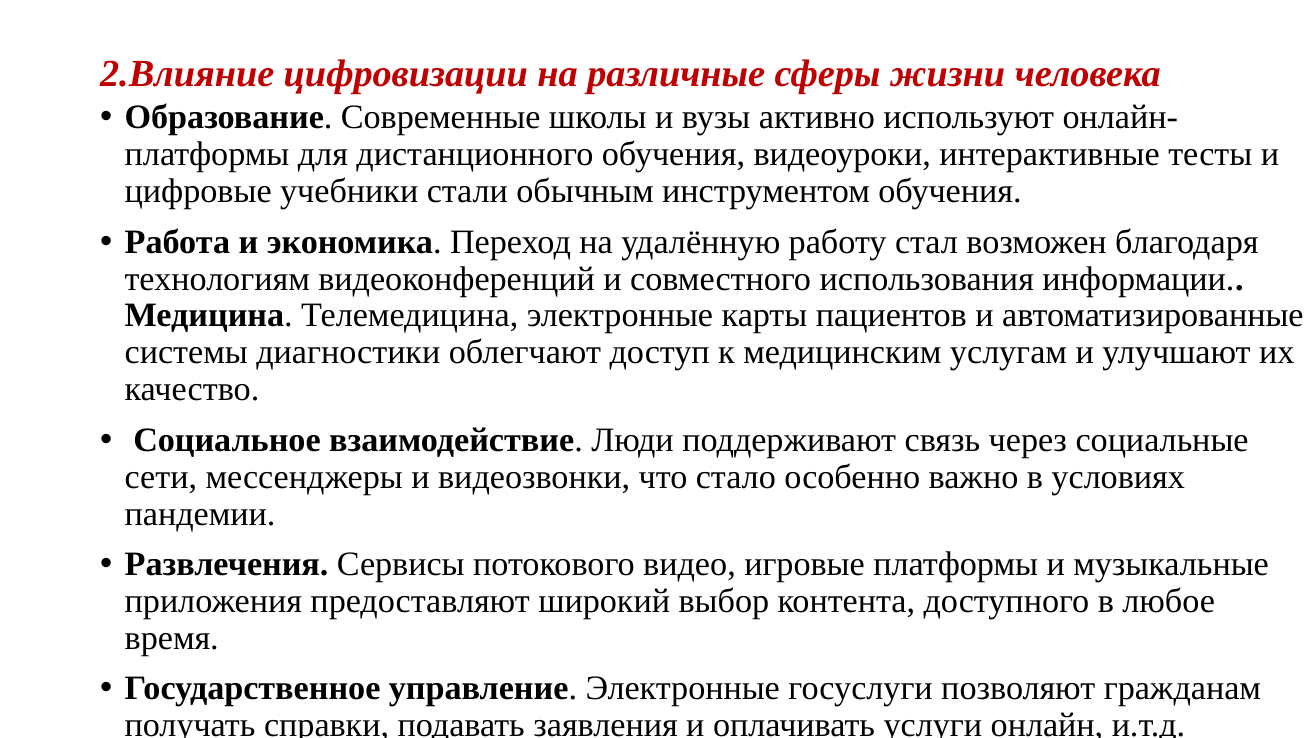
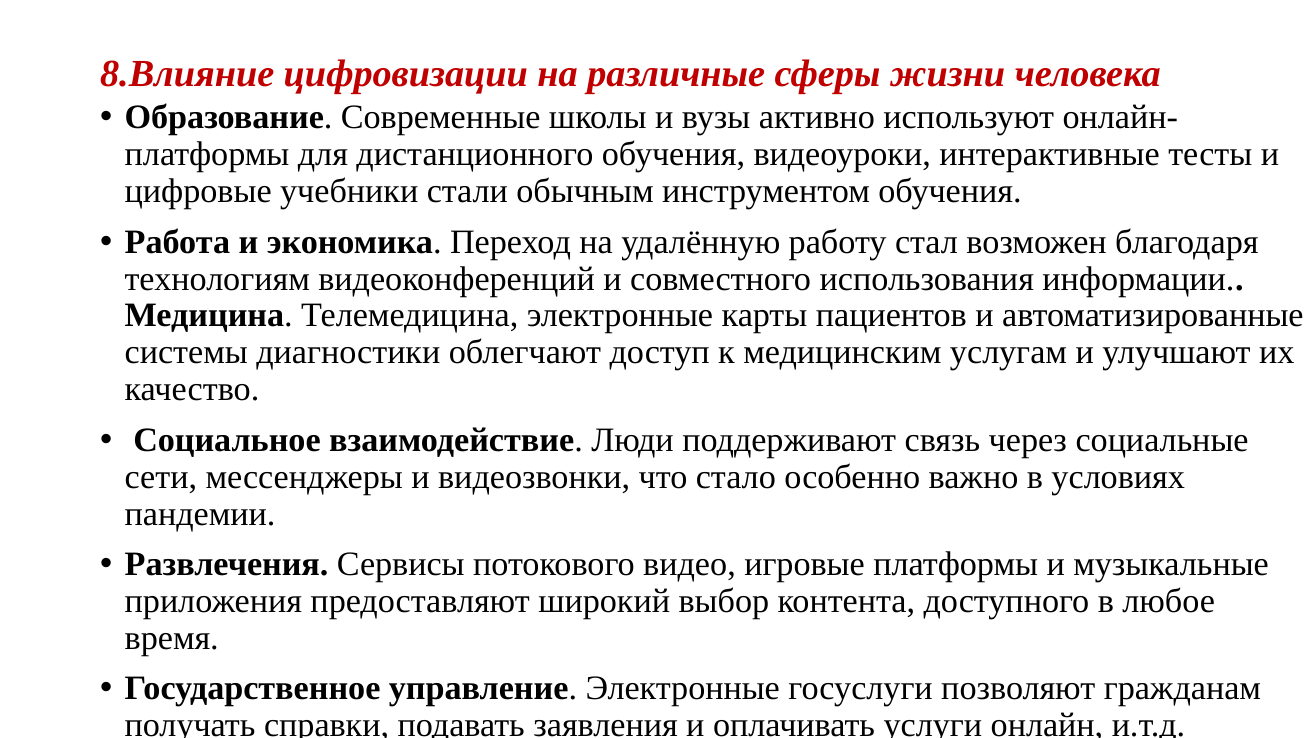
2.Влияние: 2.Влияние -> 8.Влияние (187, 74)
